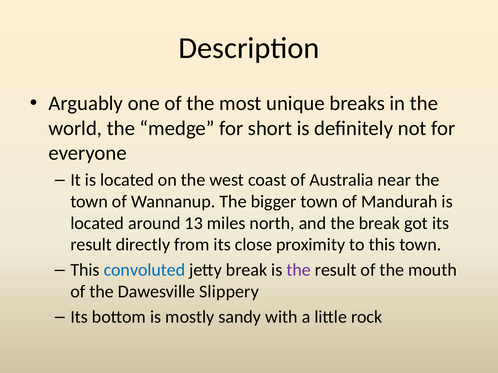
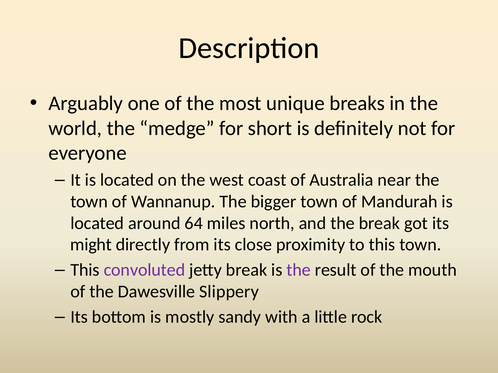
13: 13 -> 64 (194, 223)
result: result -> might (91, 245)
convoluted colour: blue -> purple (144, 270)
